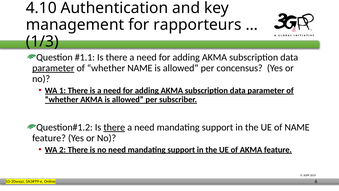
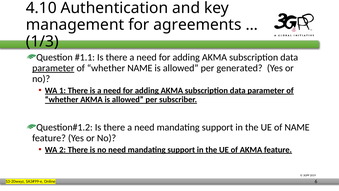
rapporteurs: rapporteurs -> agreements (197, 25)
concensus: concensus -> generated (239, 68)
there underline: present -> none (114, 127)
